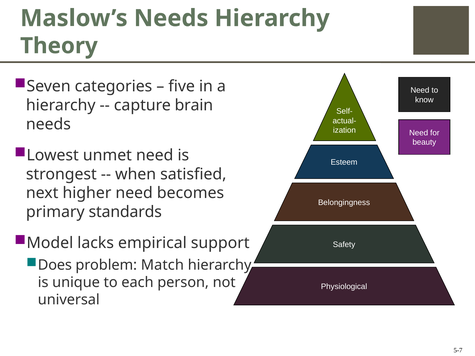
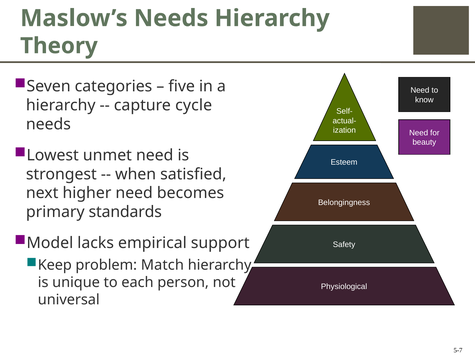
brain: brain -> cycle (194, 105)
Does: Does -> Keep (55, 265)
